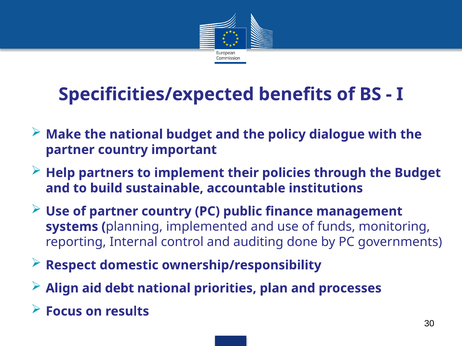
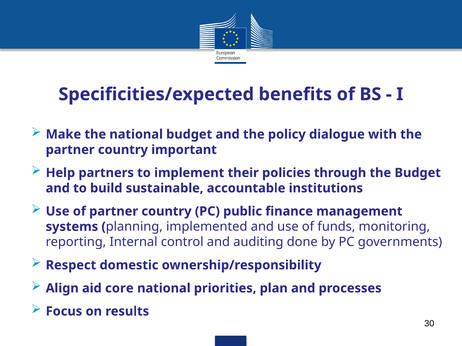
debt: debt -> core (119, 289)
